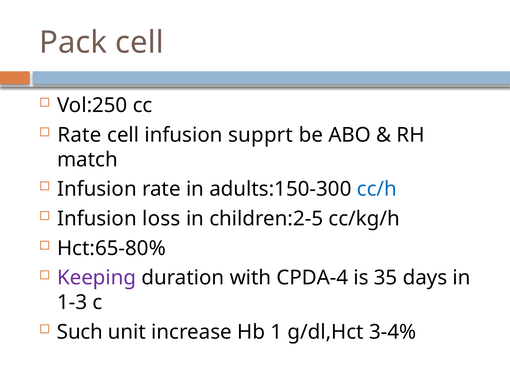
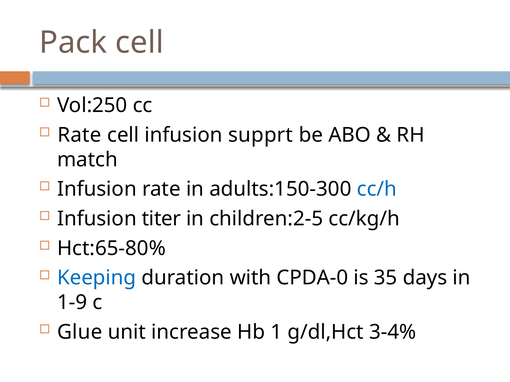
loss: loss -> titer (161, 219)
Keeping colour: purple -> blue (97, 278)
CPDA-4: CPDA-4 -> CPDA-0 (312, 278)
1-3: 1-3 -> 1-9 (72, 303)
Such: Such -> Glue (80, 333)
